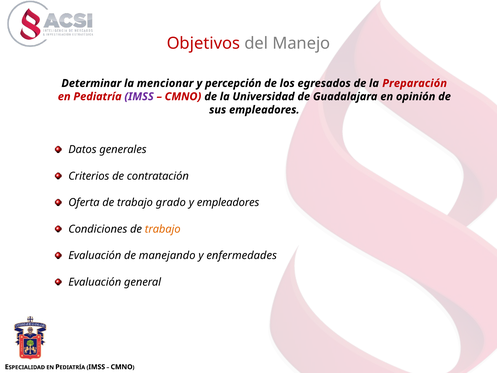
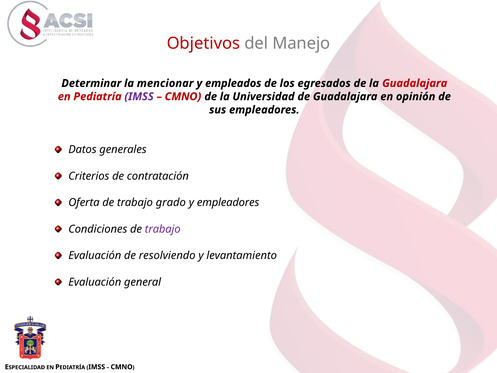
percepción: percepción -> empleados (233, 83)
la Preparación: Preparación -> Guadalajara (415, 83)
trabajo colour: orange -> purple (163, 229)
manejando: manejando -> resolviendo (167, 255)
enfermedades: enfermedades -> levantamiento (242, 255)
